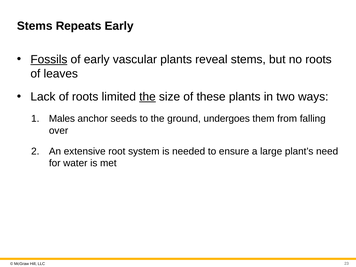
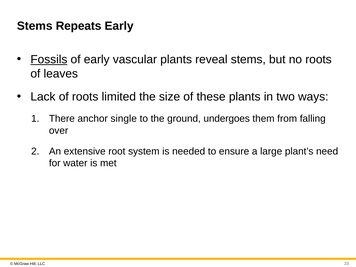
the underline: present -> none (147, 97)
Males: Males -> There (62, 119)
seeds: seeds -> single (124, 119)
